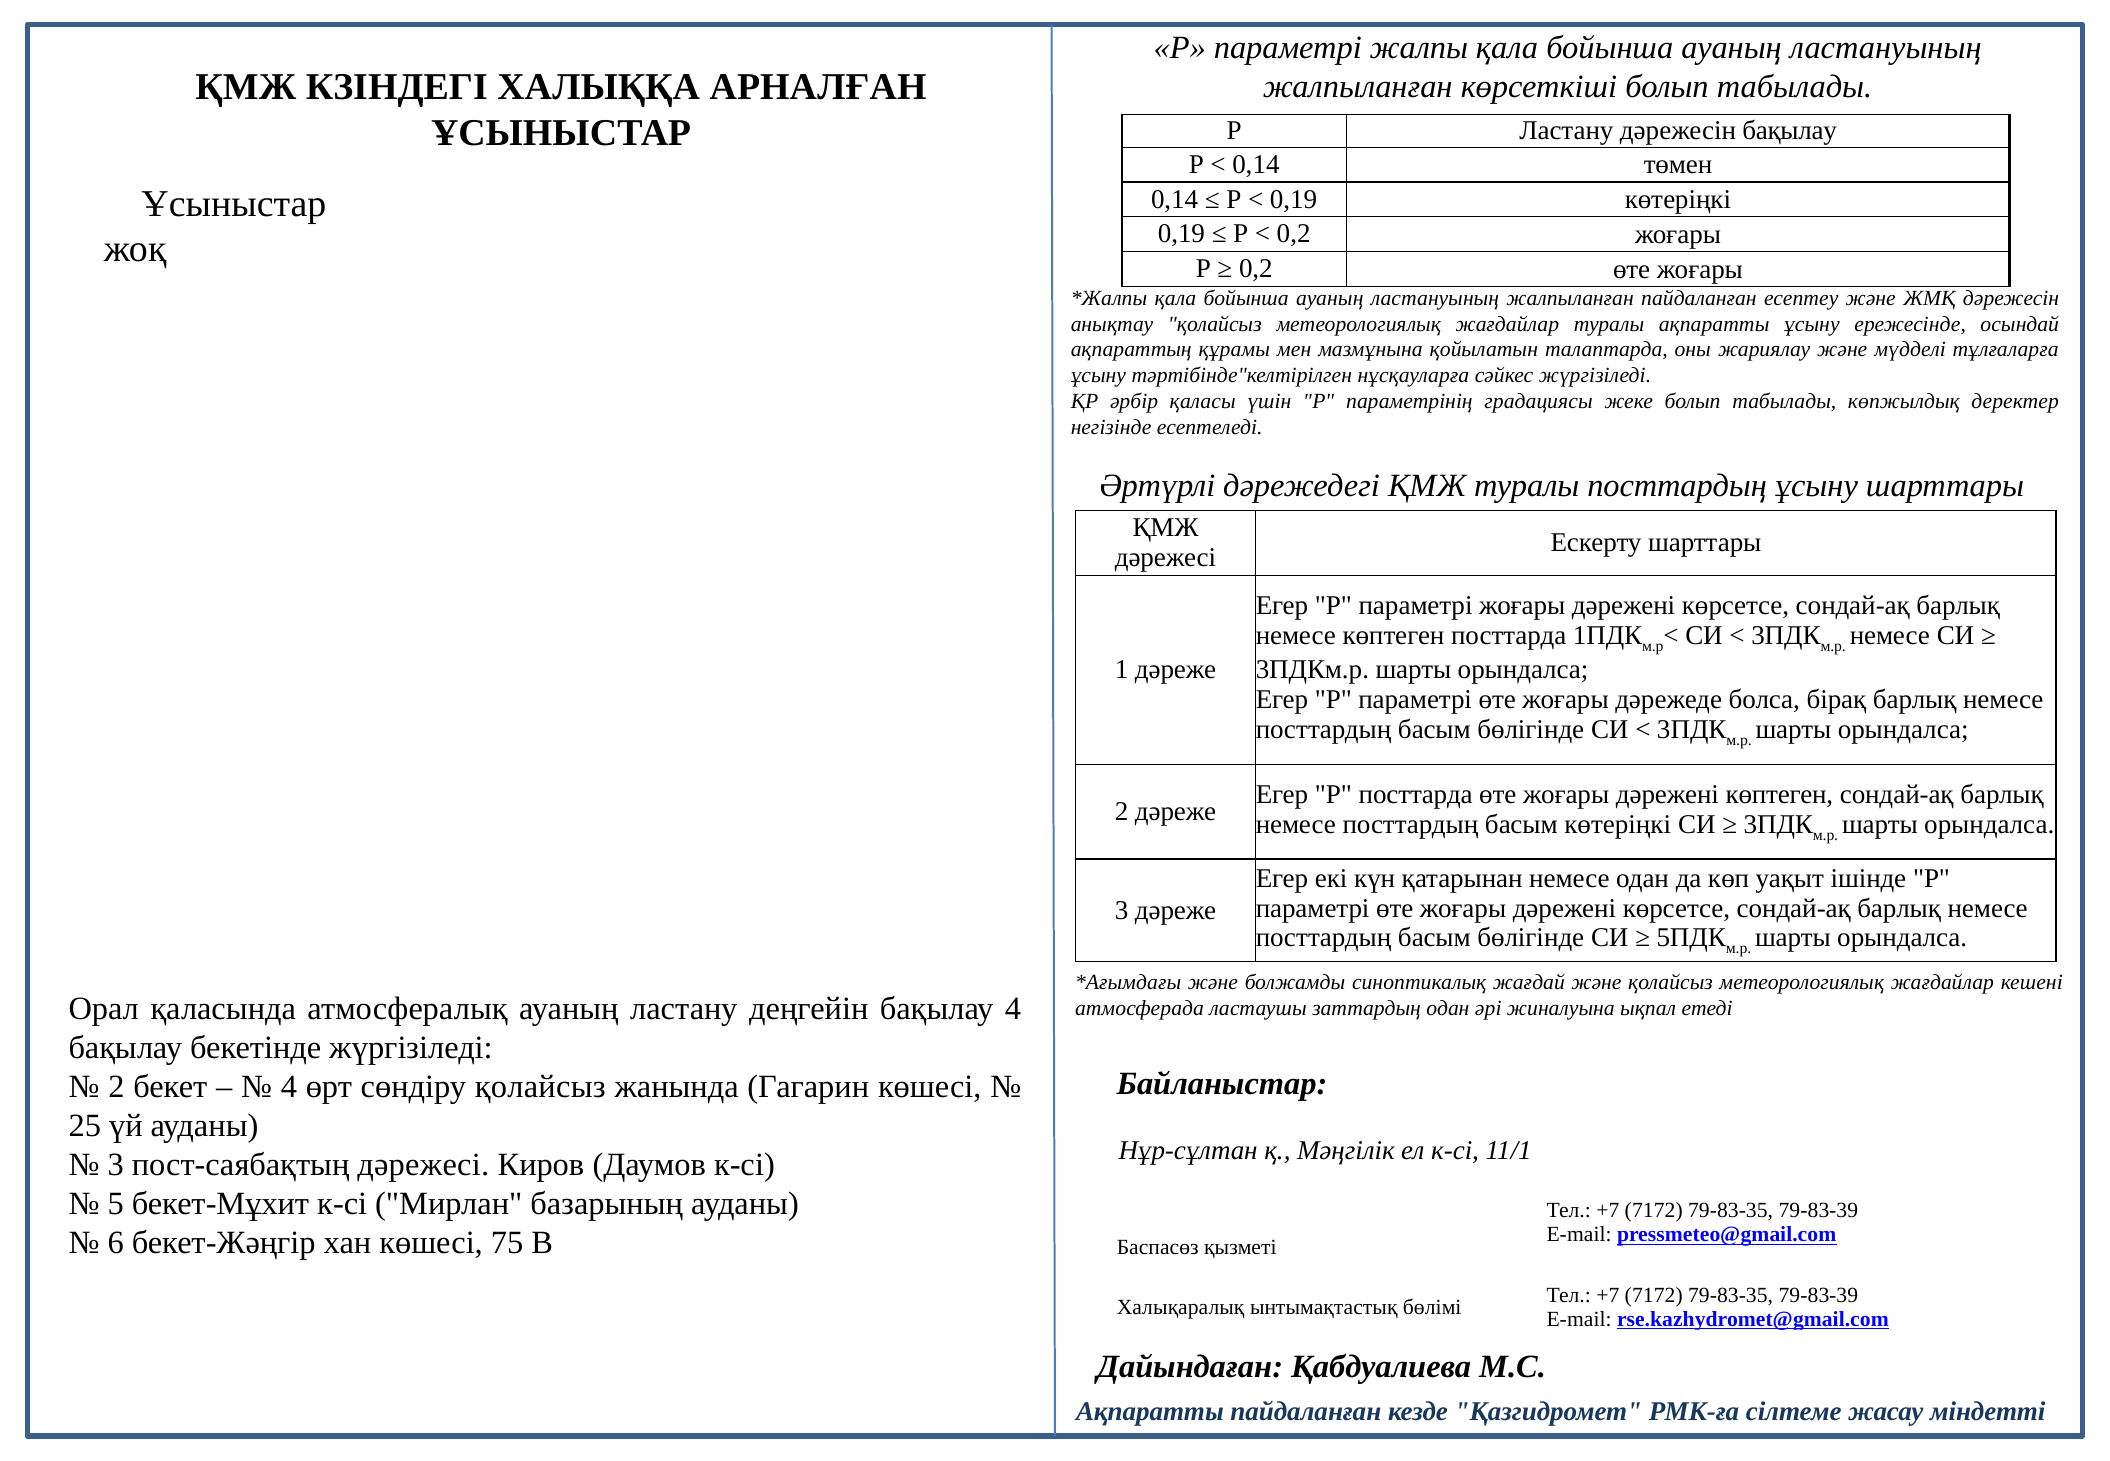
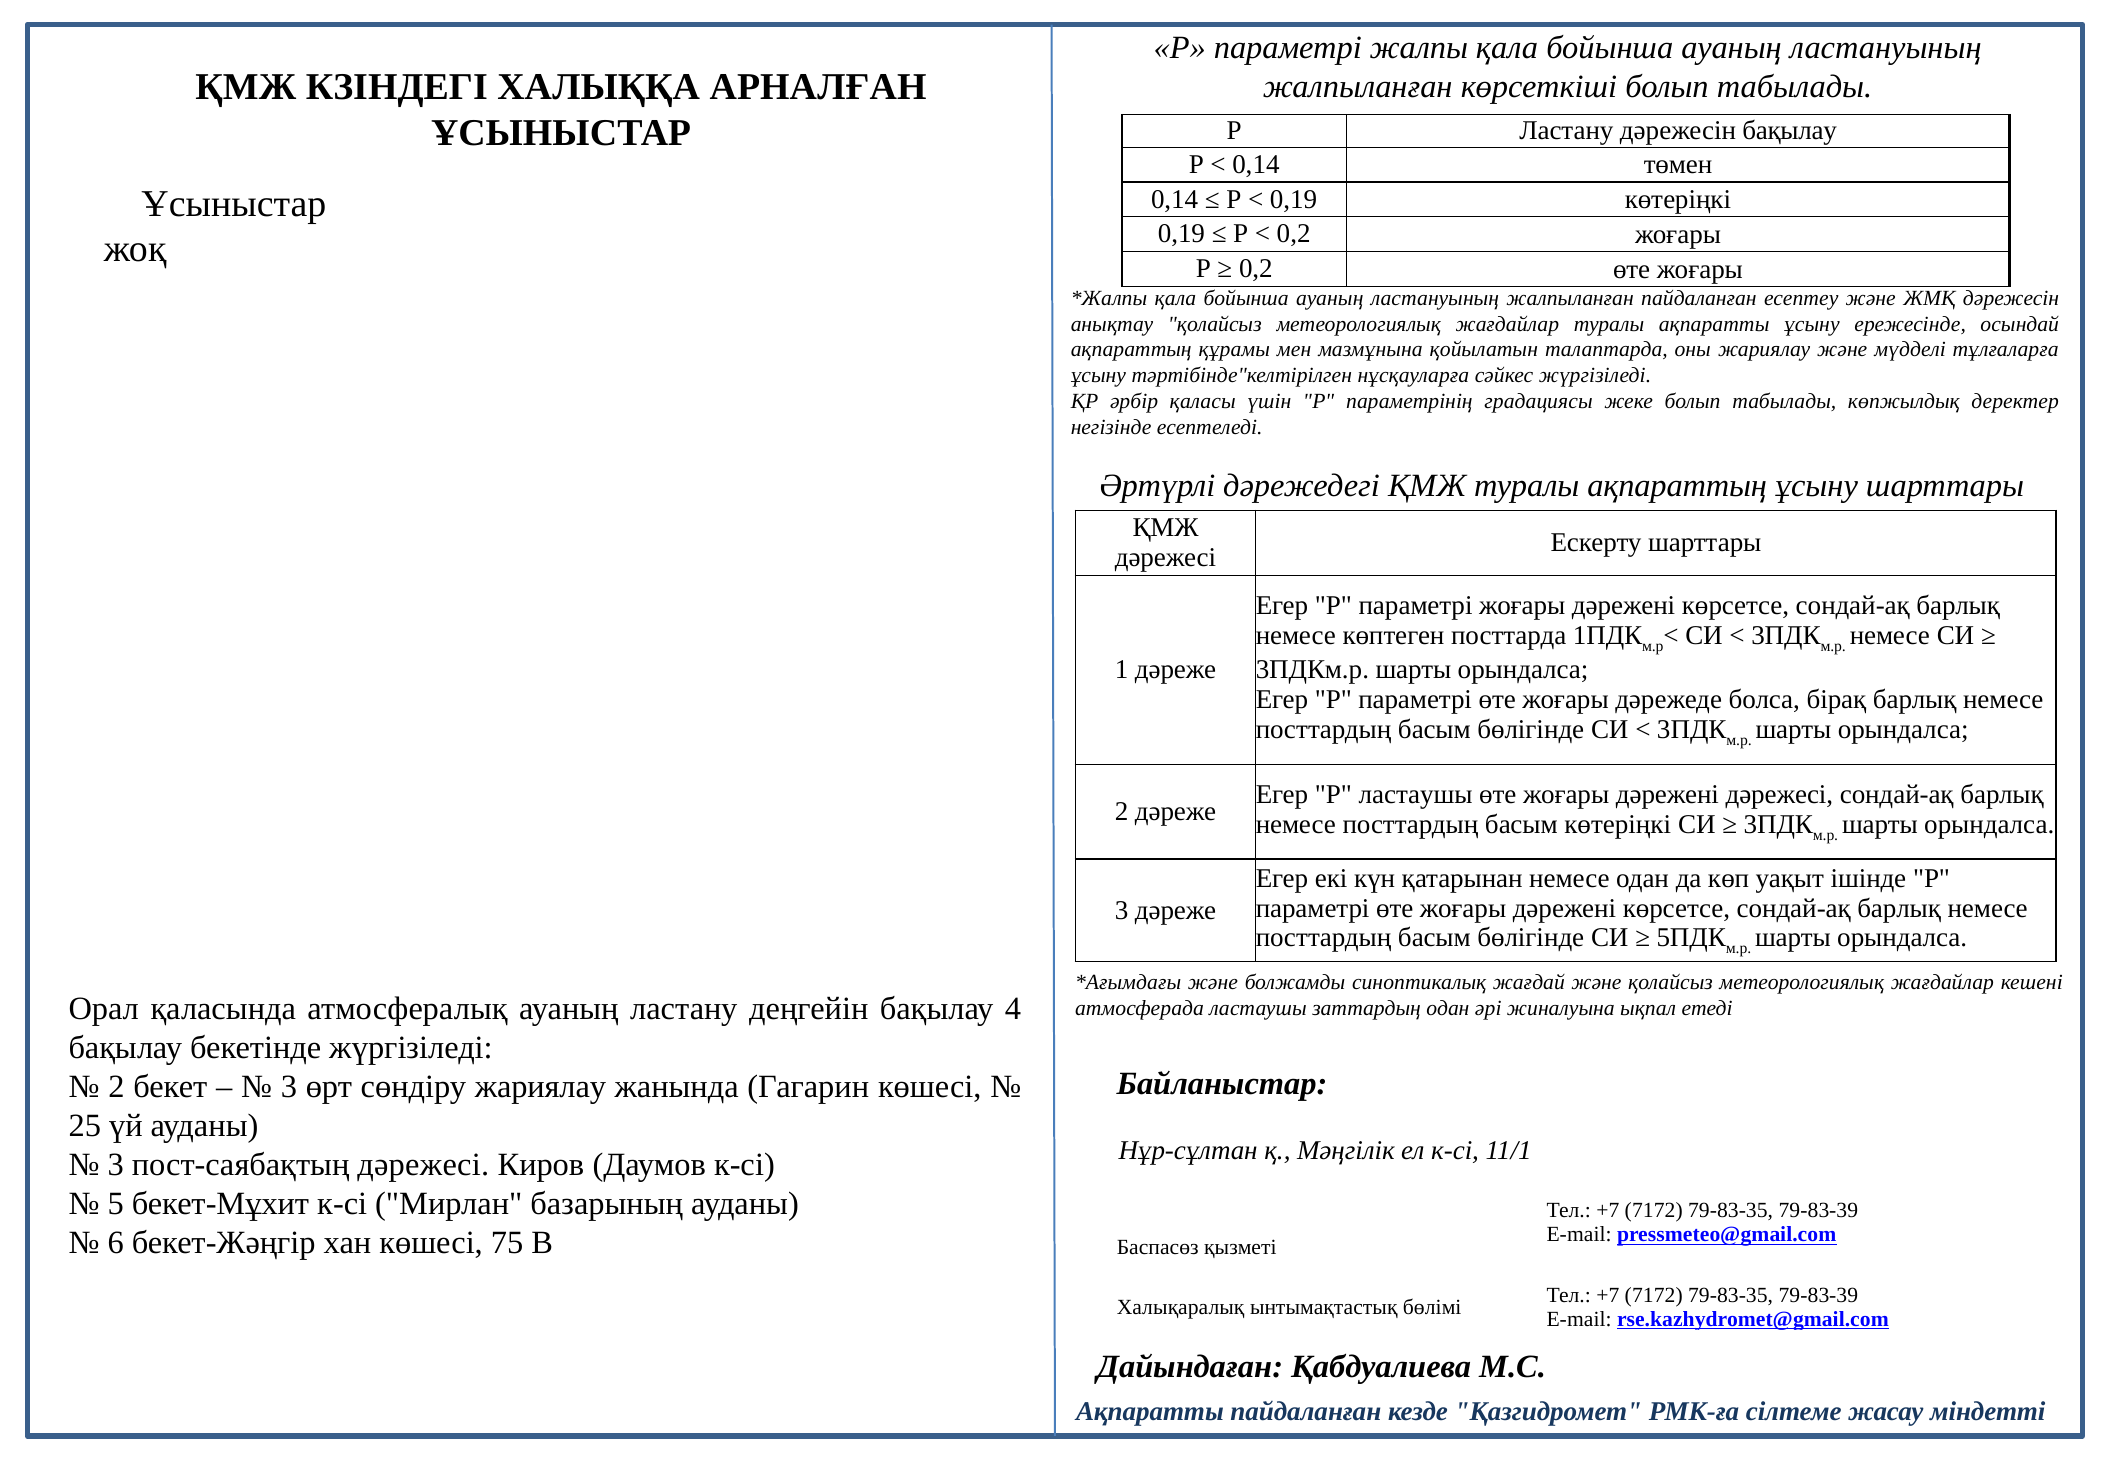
туралы посттардың: посттардың -> ақпараттың (1677, 486)
Р посттарда: посттарда -> ластаушы (1416, 795)
дәрежені көптеген: көптеген -> дәрежесі (1779, 795)
4: 4 -> 3 (289, 1086)
сөндіру қолайсыз: қолайсыз -> жариялау (540, 1086)
